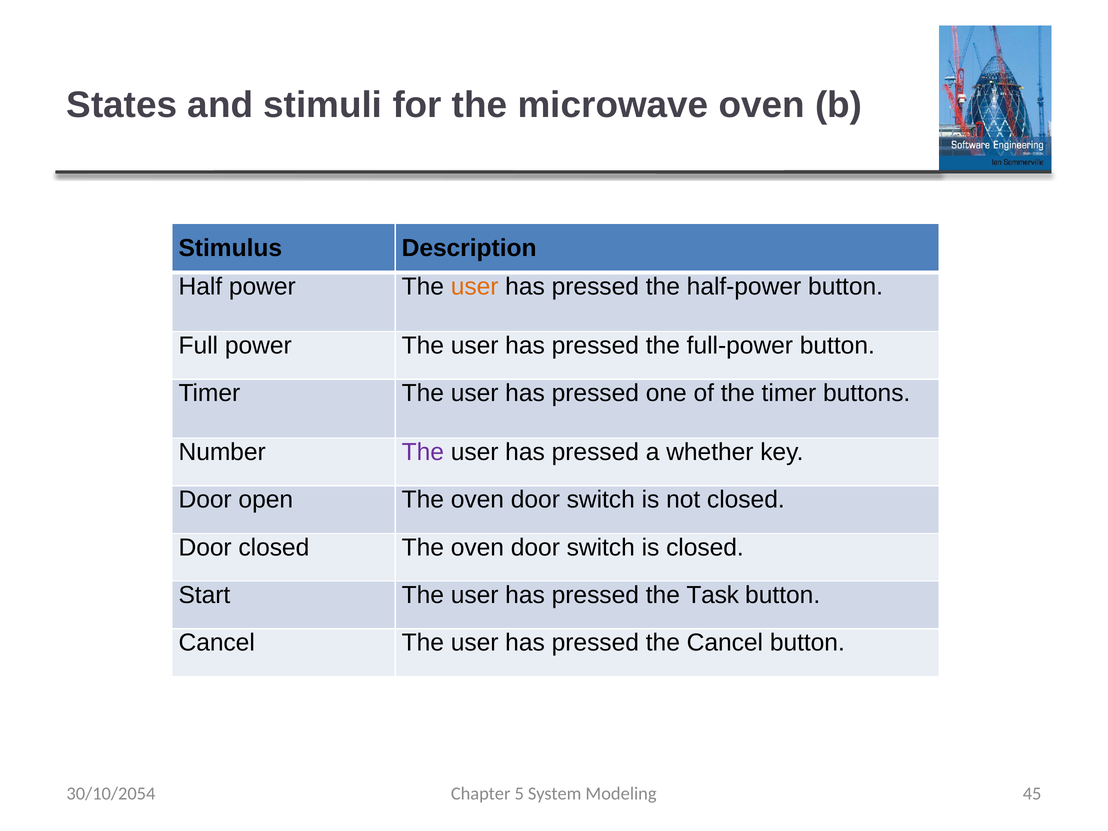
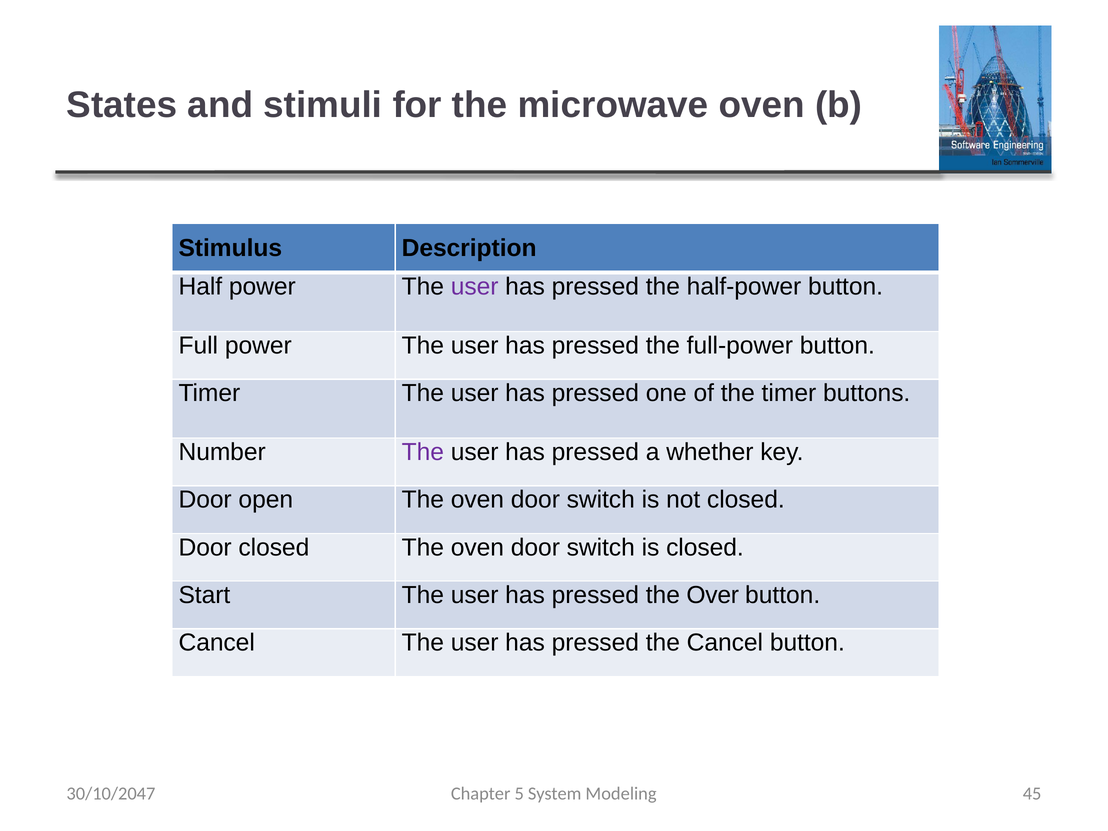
user colour: orange -> purple (475, 287)
Task: Task -> Over (713, 595)
30/10/2054: 30/10/2054 -> 30/10/2047 (111, 794)
